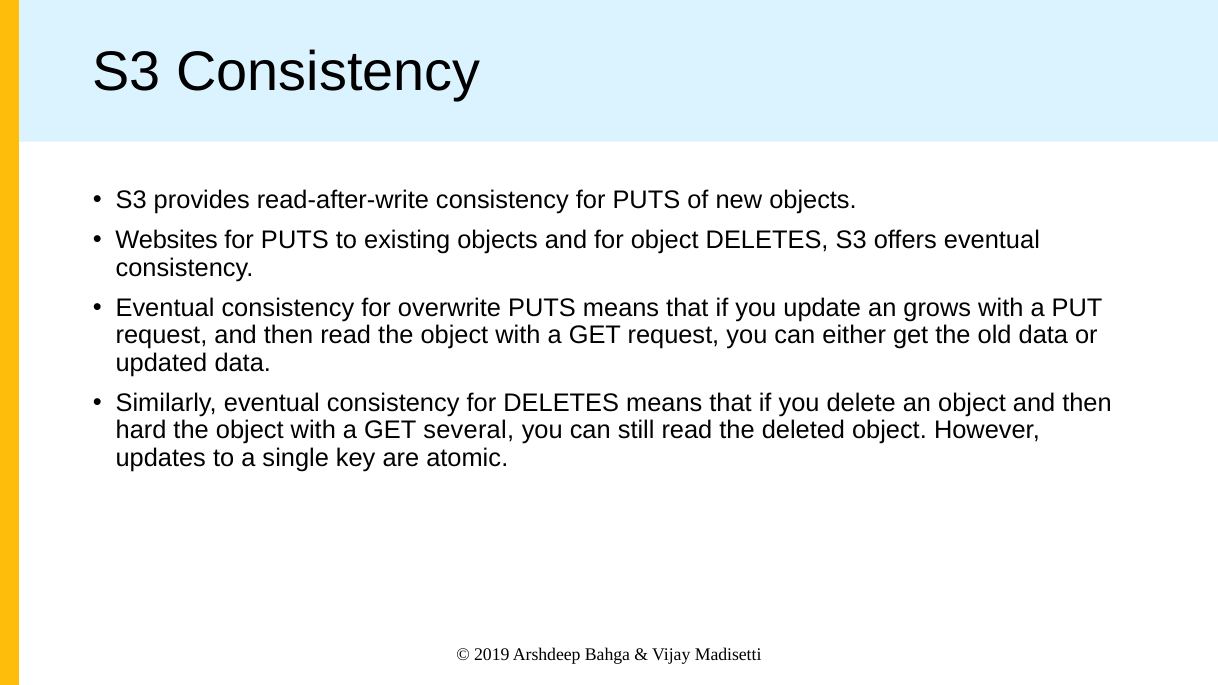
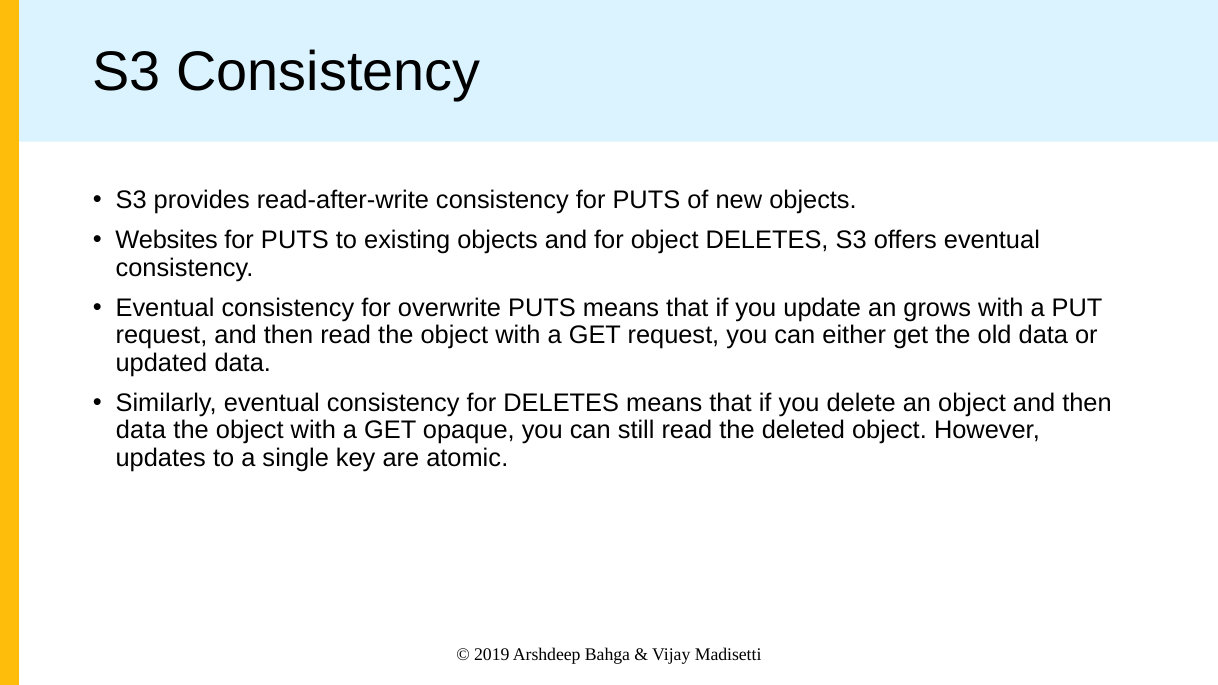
hard: hard -> data (141, 430)
several: several -> opaque (469, 430)
